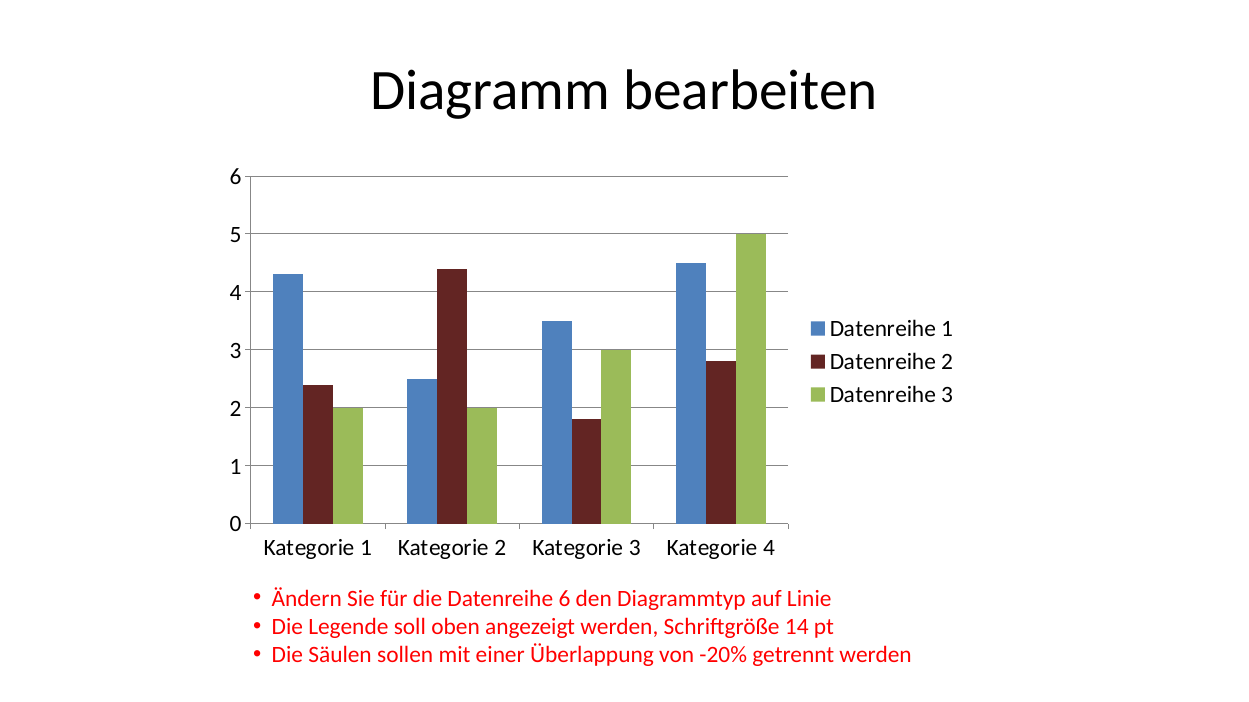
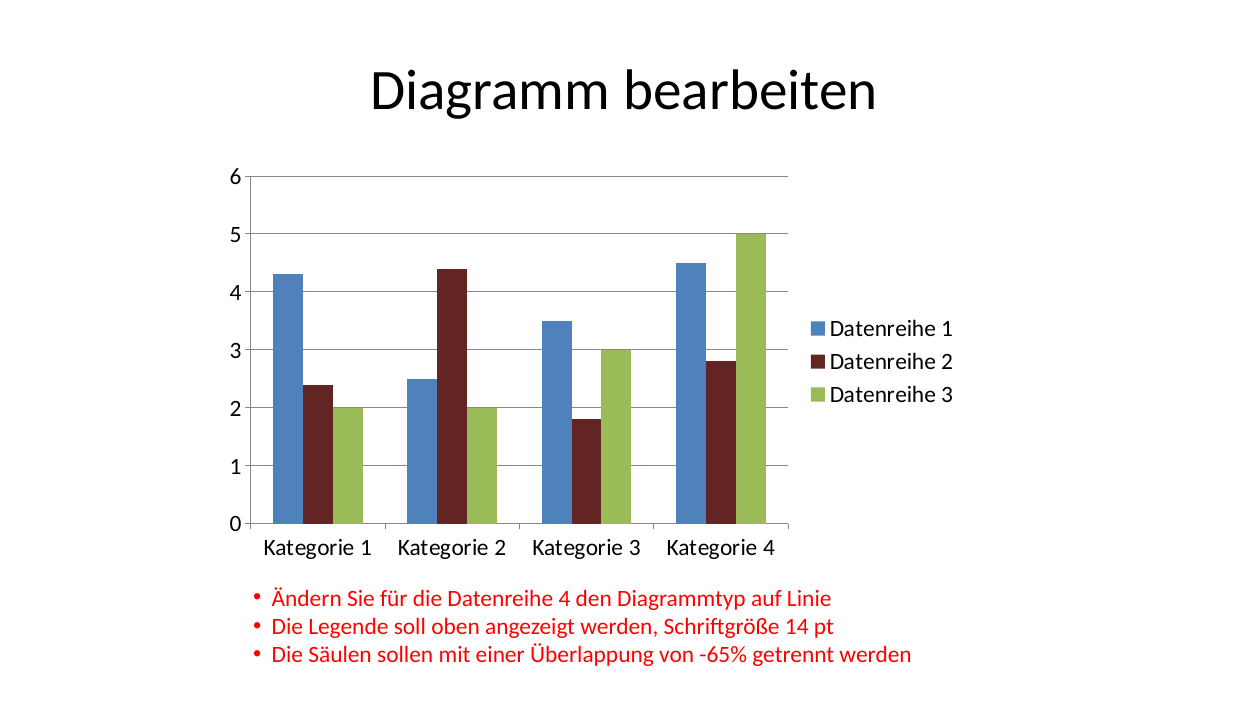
Datenreihe 6: 6 -> 4 (564, 599)
-20%: -20% -> -65% (723, 655)
